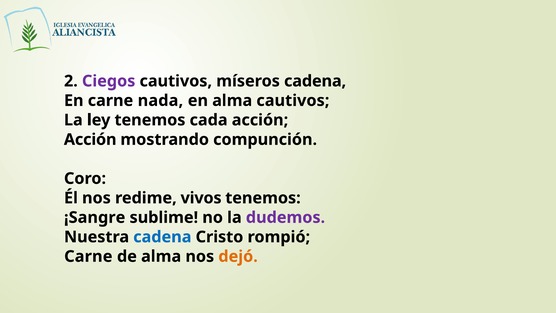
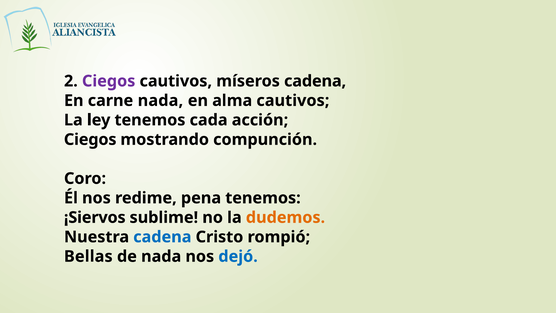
Acción: Acción -> Ciegos (90, 139)
vivos: vivos -> pena (201, 198)
¡Sangre: ¡Sangre -> ¡Siervos (95, 217)
dudemos colour: purple -> orange (285, 217)
Carne: Carne -> Bellas (88, 256)
de alma: alma -> nada (161, 256)
dejó colour: orange -> blue (238, 256)
